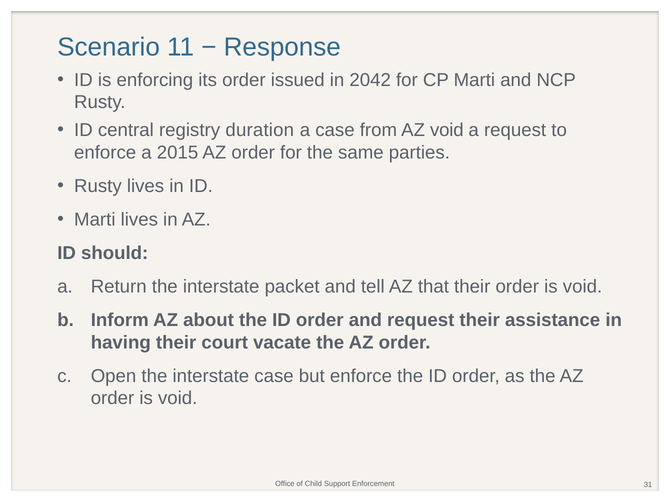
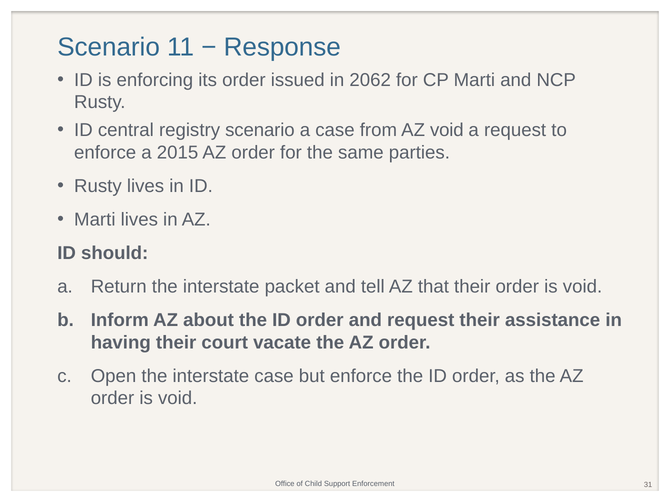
2042: 2042 -> 2062 (370, 80)
registry duration: duration -> scenario (260, 130)
